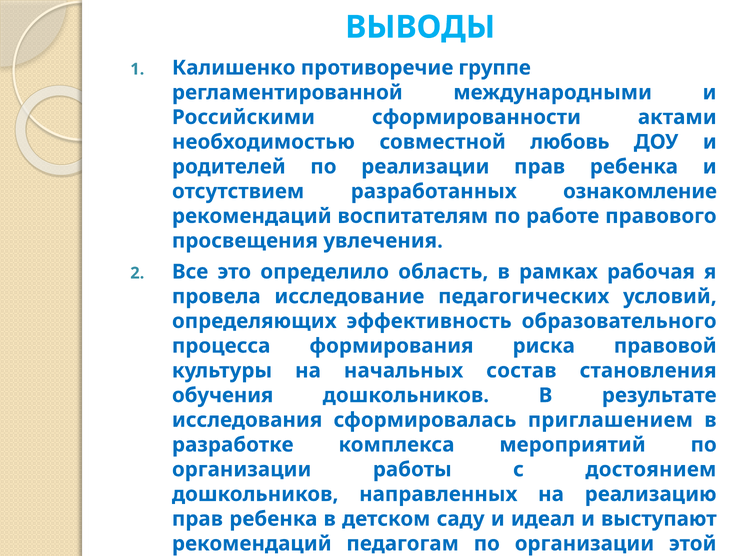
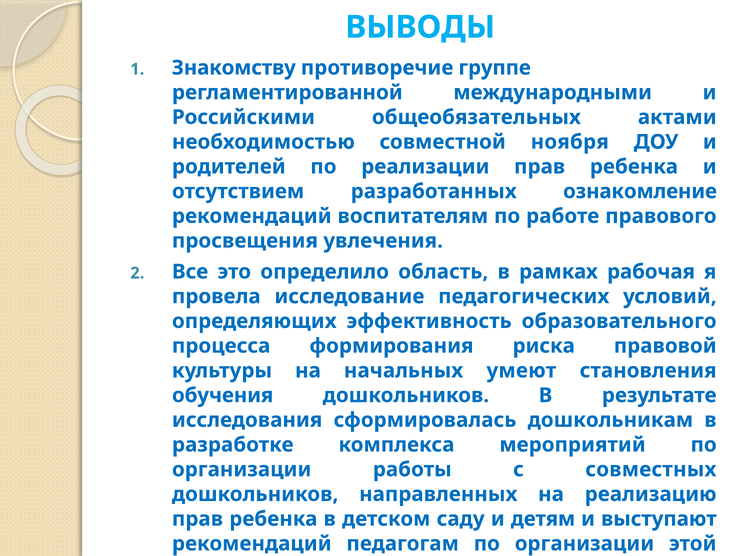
Калишенко: Калишенко -> Знакомству (234, 68)
сформированности: сформированности -> общеобязательных (476, 117)
любовь: любовь -> ноября (570, 142)
состав: состав -> умеют (521, 370)
приглашением: приглашением -> дошкольникам (610, 420)
достоянием: достоянием -> совместных (651, 469)
идеал: идеал -> детям (543, 519)
